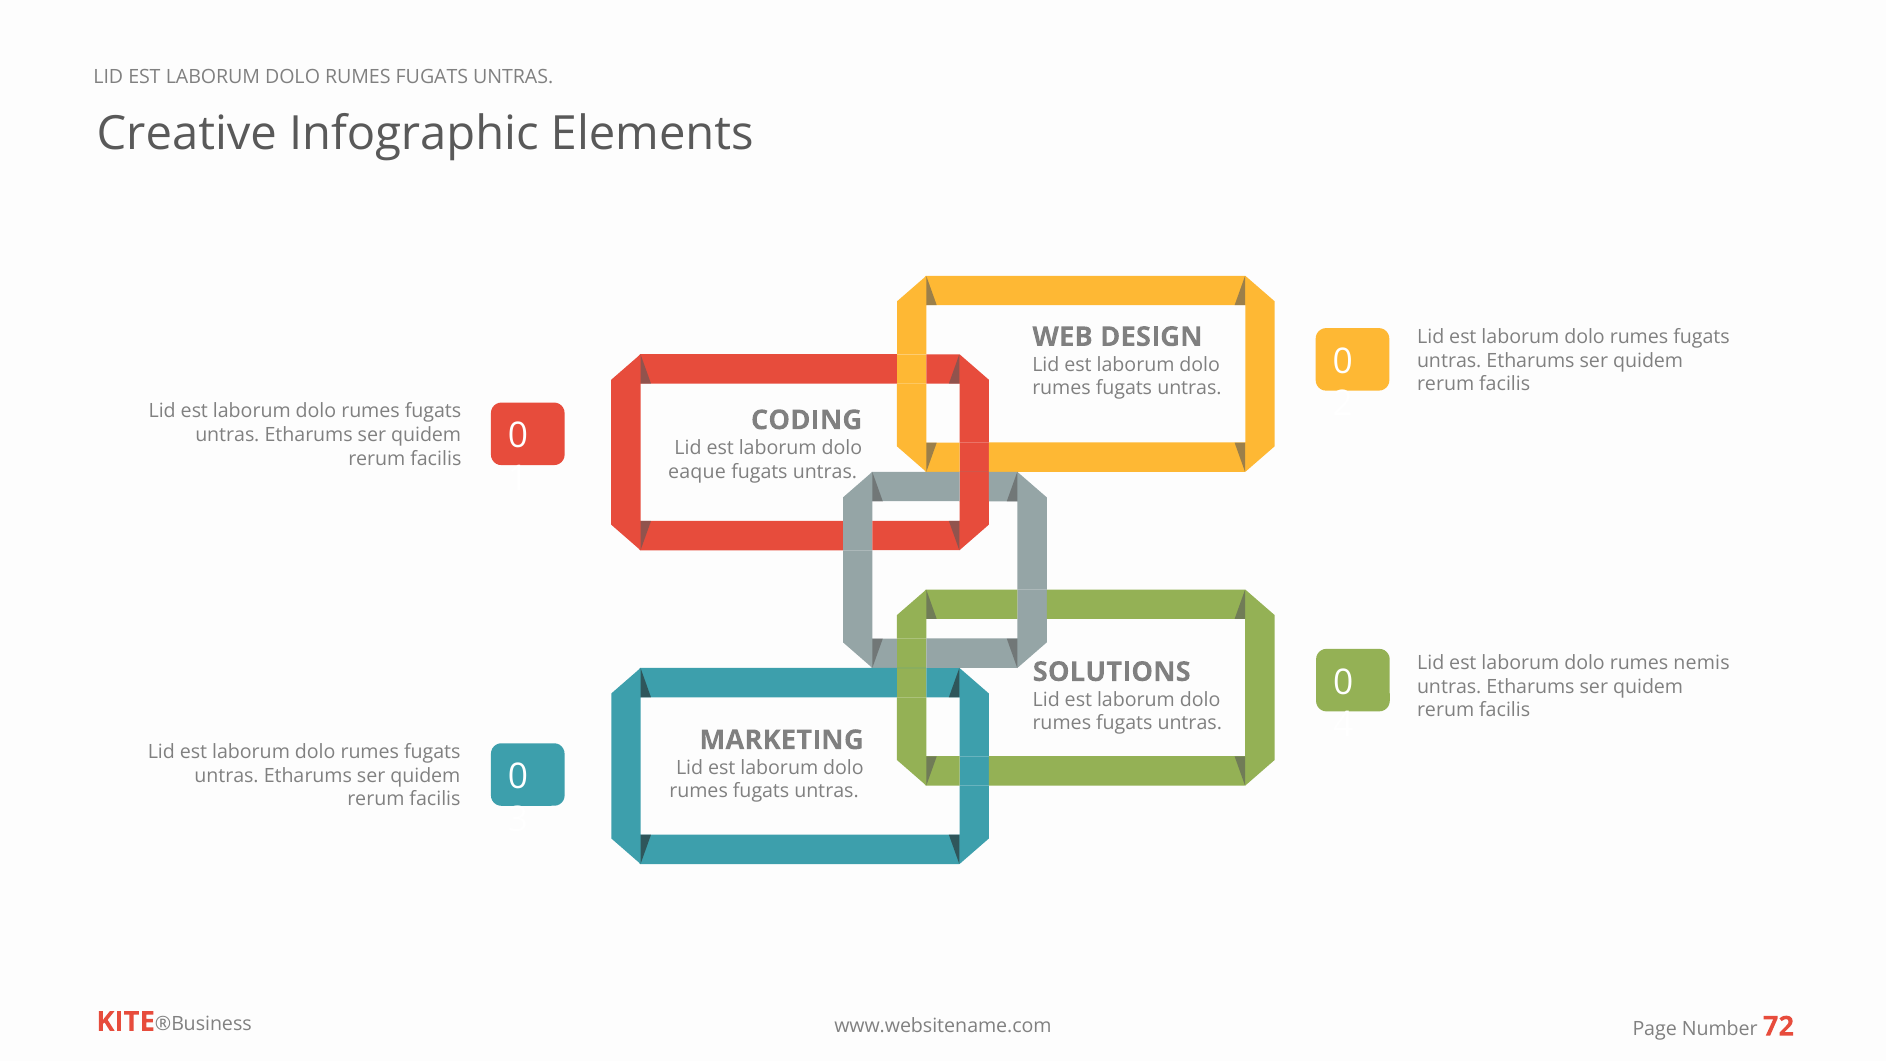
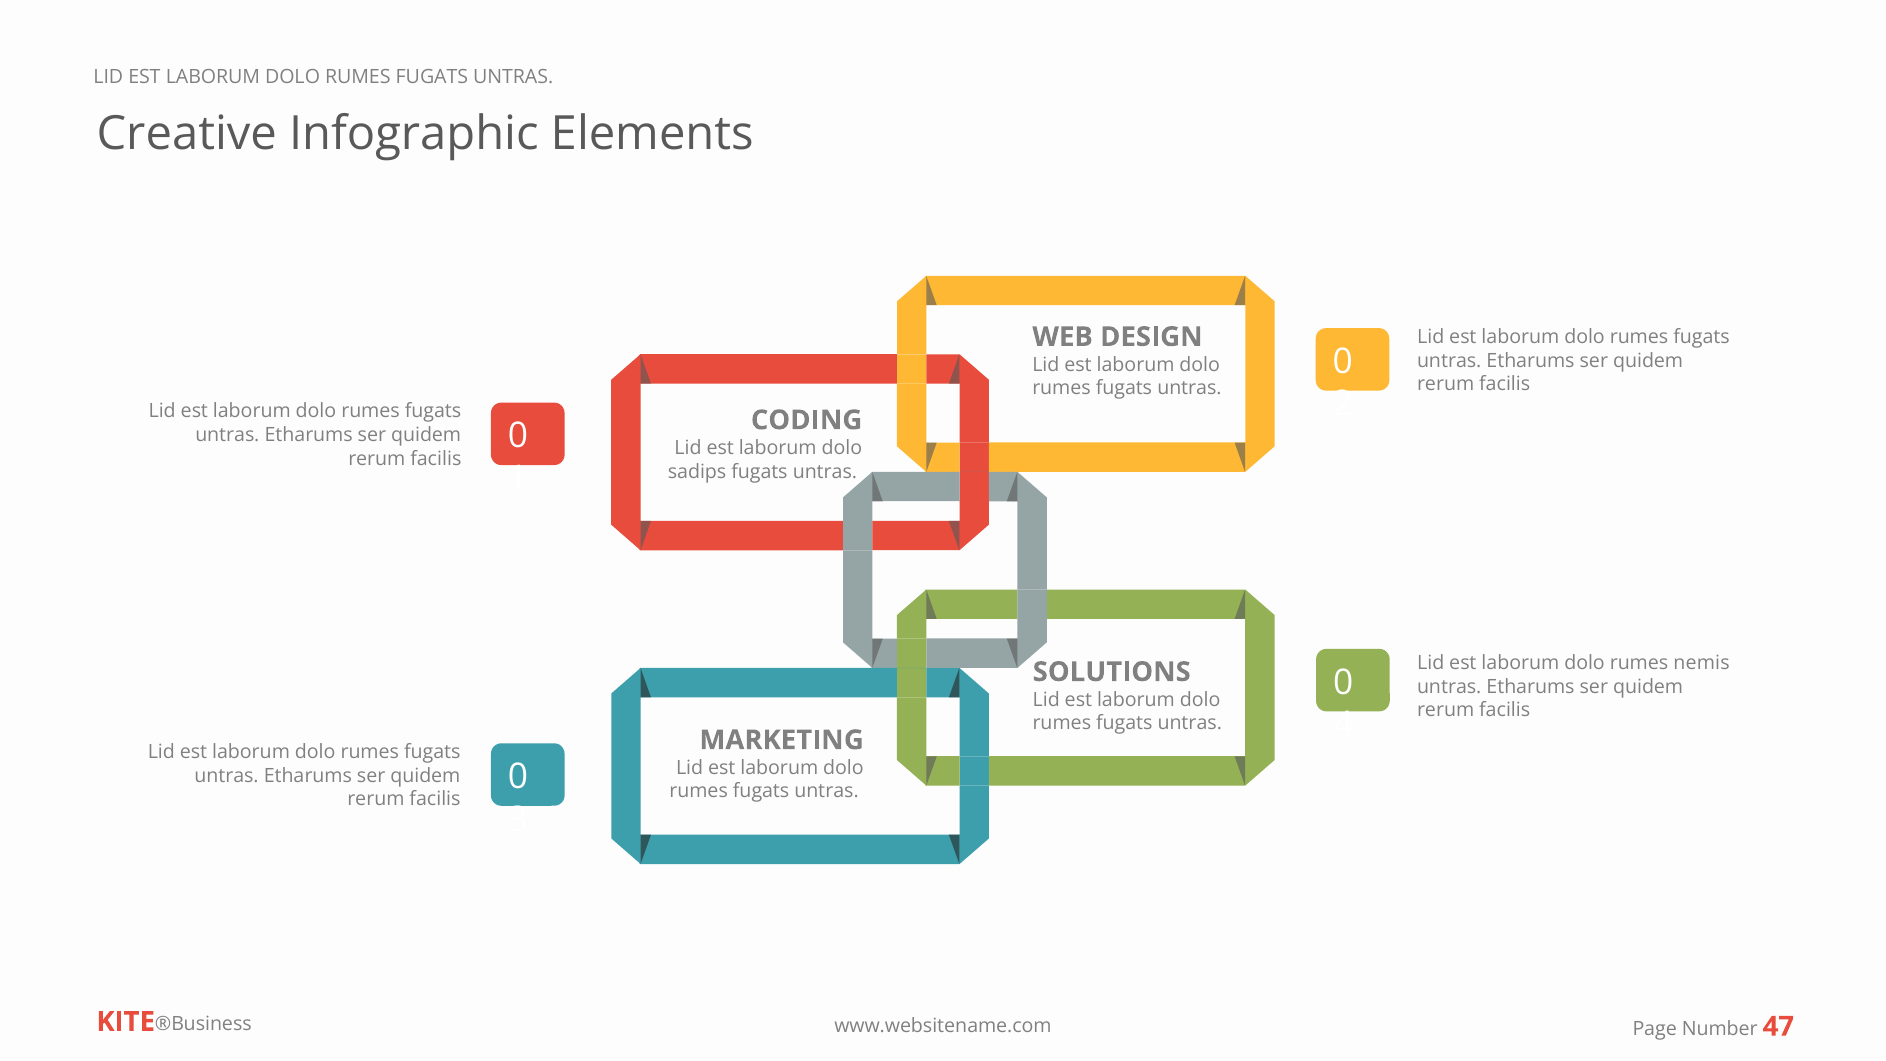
eaque: eaque -> sadips (697, 471)
72: 72 -> 47 (1778, 1026)
